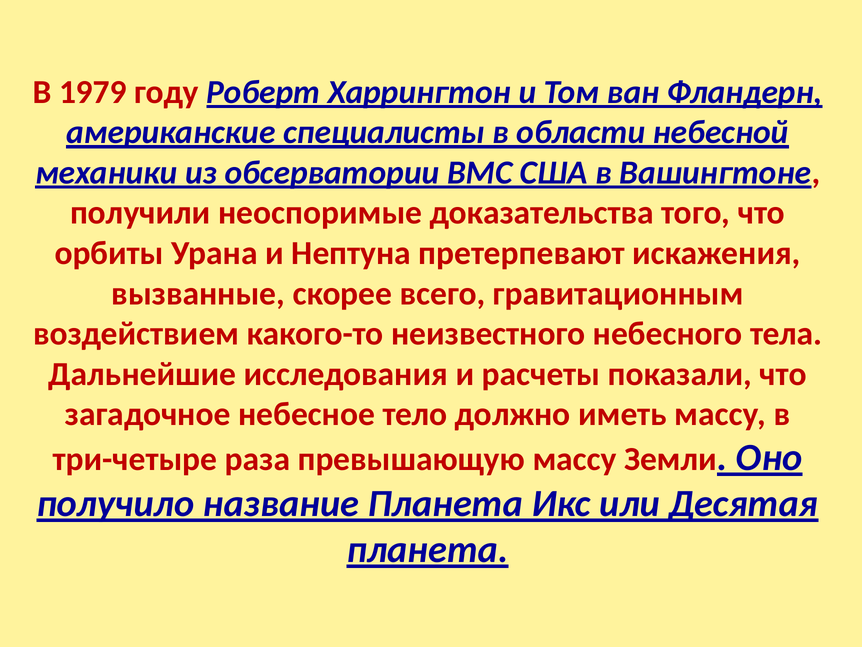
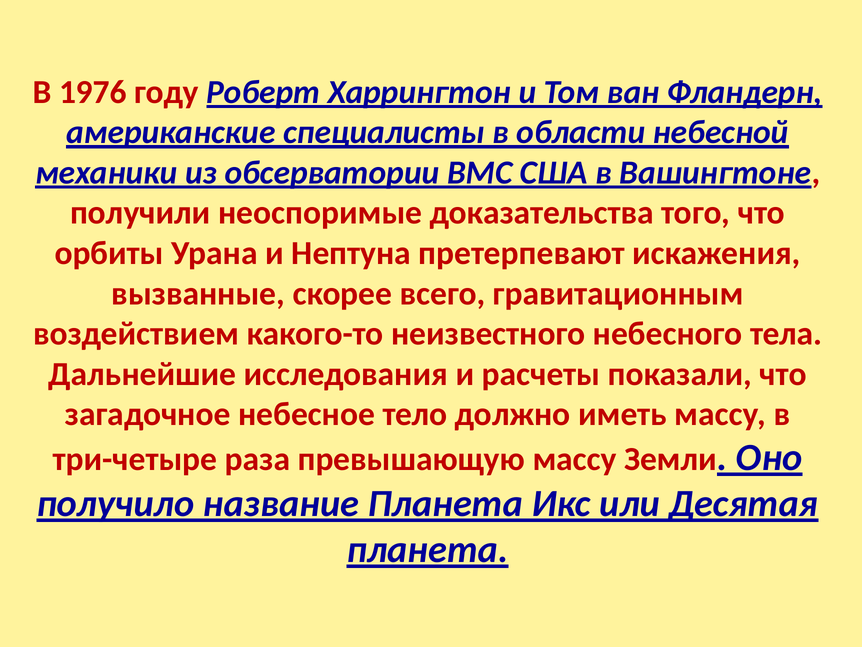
1979: 1979 -> 1976 (93, 92)
